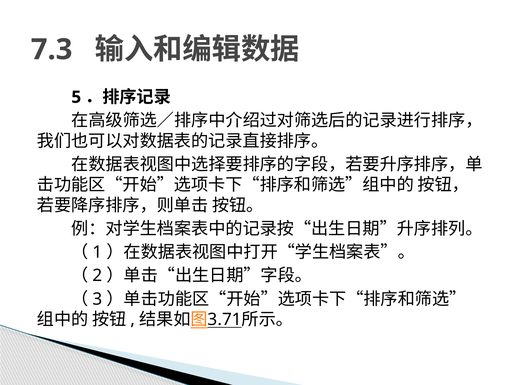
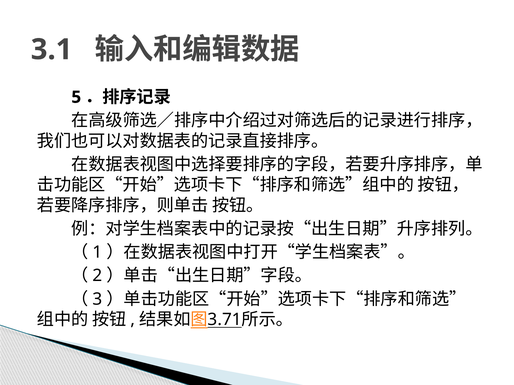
7.3: 7.3 -> 3.1 (52, 50)
